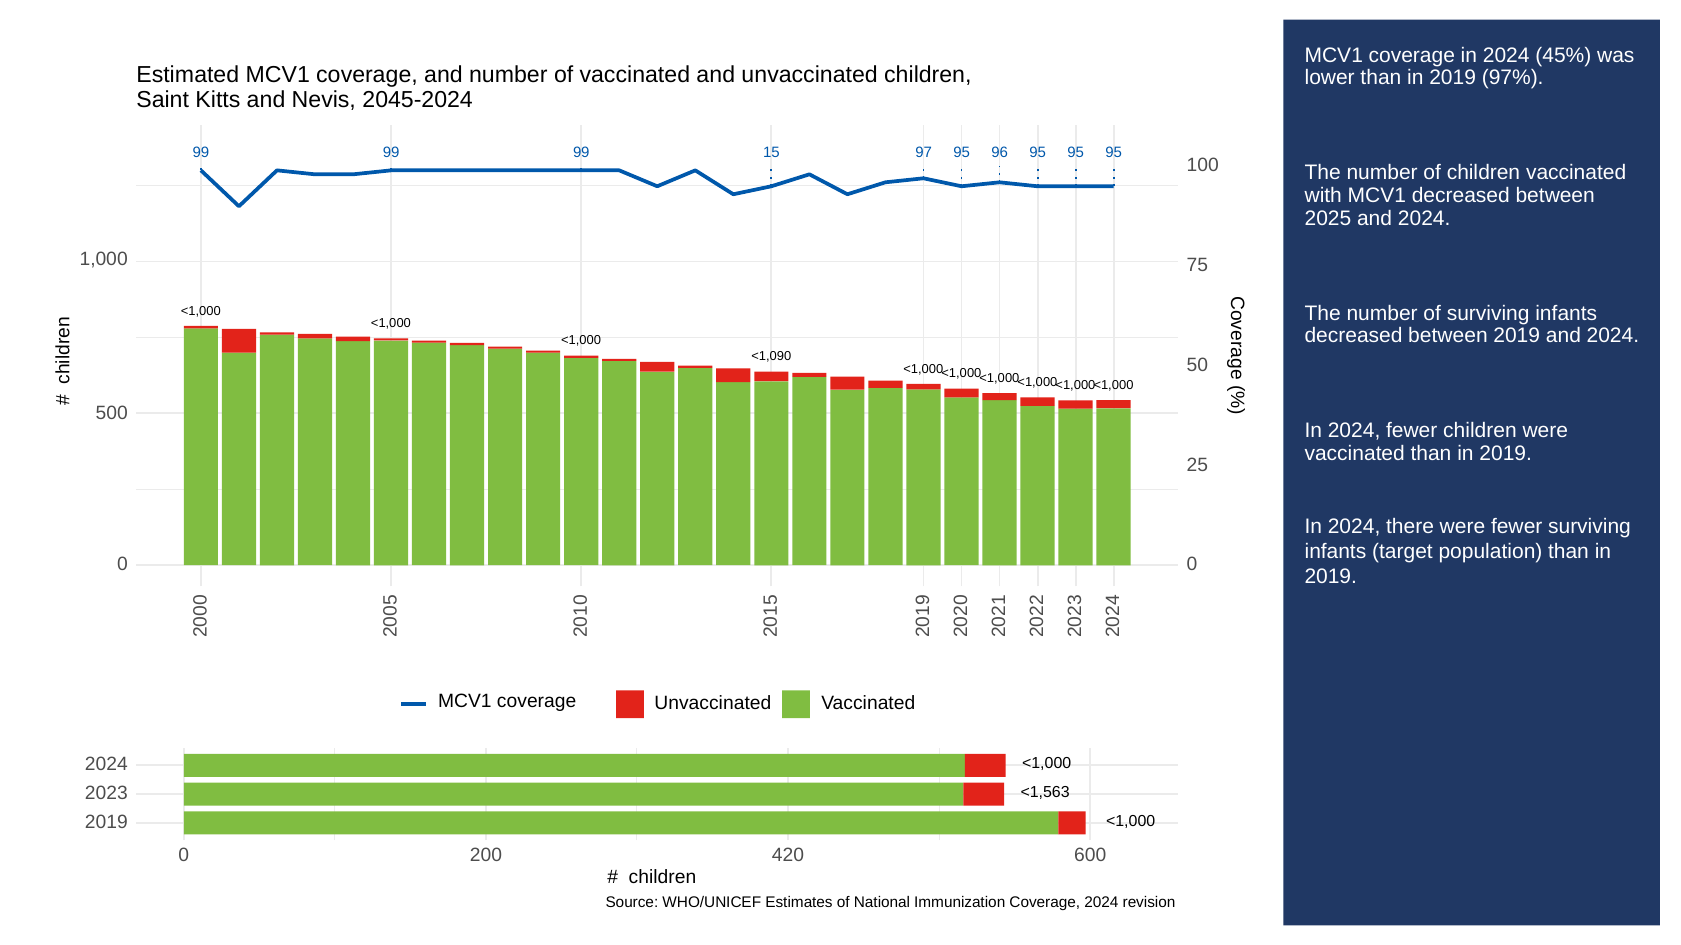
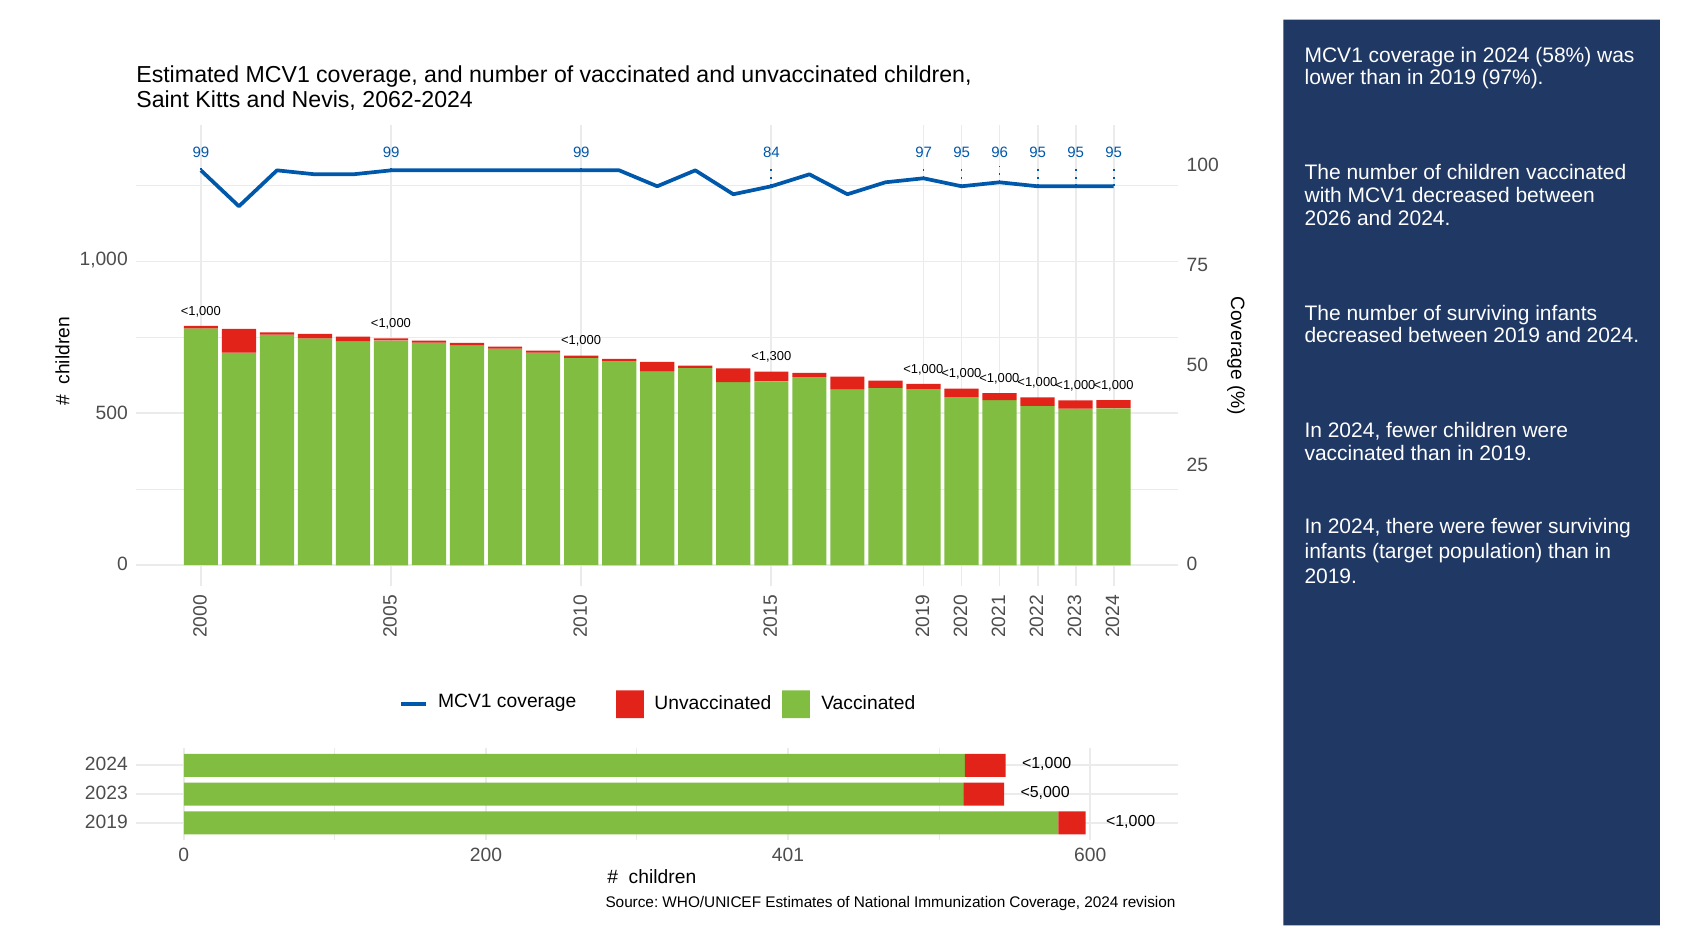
45%: 45% -> 58% (1563, 55)
2045-2024: 2045-2024 -> 2062-2024 (418, 100)
15: 15 -> 84 (772, 153)
2025: 2025 -> 2026 (1328, 218)
<1,090: <1,090 -> <1,300 (771, 357)
<1,563: <1,563 -> <5,000 (1045, 793)
420: 420 -> 401 (788, 856)
